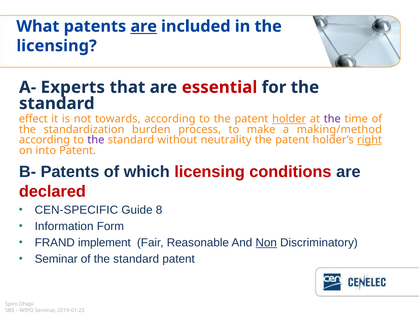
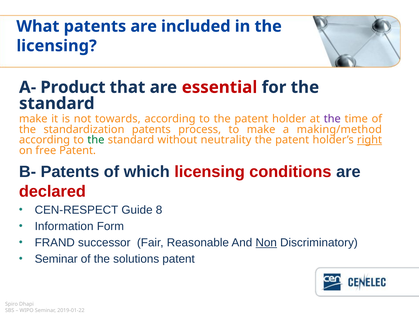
are underline: present -> none (144, 26)
Experts: Experts -> Product (73, 87)
effect: effect -> make (33, 119)
holder underline: present -> none (289, 119)
standardization burden: burden -> patents (151, 129)
the colour: purple -> green (96, 140)
into: into -> free (46, 151)
CEN-SPECIFIC: CEN-SPECIFIC -> CEN-RESPECT (76, 210)
implement: implement -> successor (104, 243)
of the standard: standard -> solutions (136, 259)
